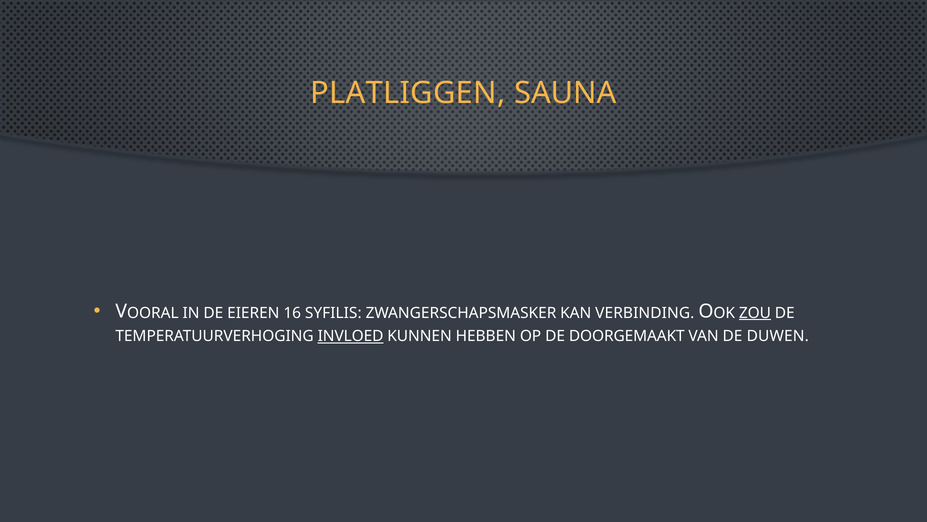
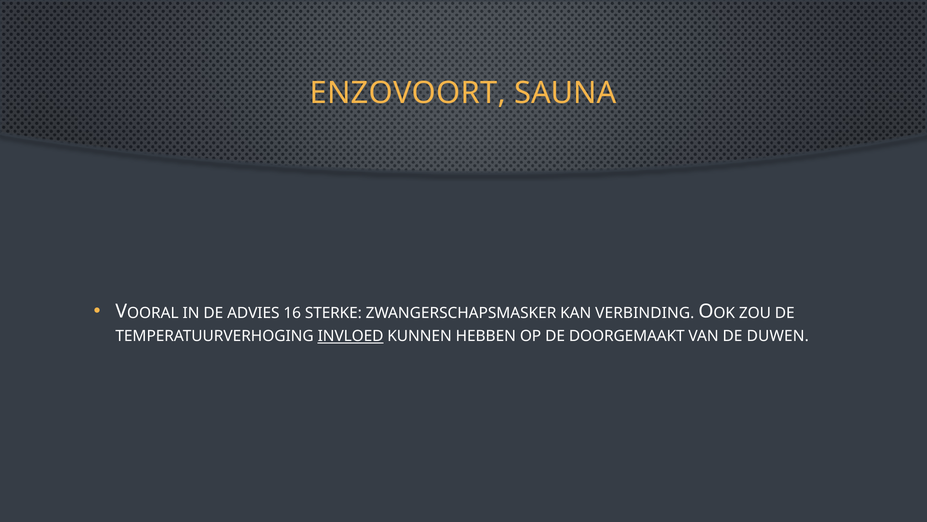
PLATLIGGEN: PLATLIGGEN -> ENZOVOORT (408, 93)
EIEREN: EIEREN -> ADVIES (253, 313)
SYFILIS: SYFILIS -> STERKE (333, 313)
ZOU underline: present -> none (755, 313)
